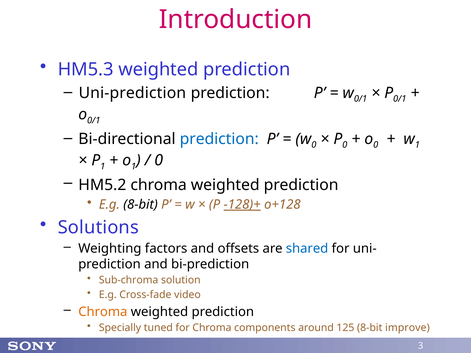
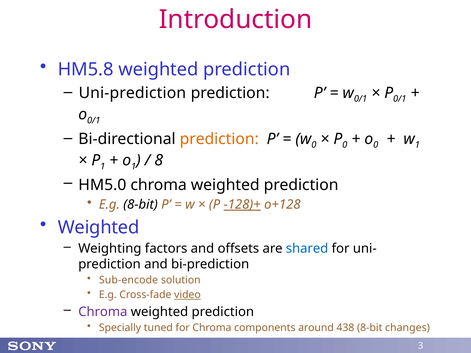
HM5.3: HM5.3 -> HM5.8 (86, 70)
prediction colour: blue -> orange (219, 139)
0: 0 -> 8 (159, 160)
HM5.2: HM5.2 -> HM5.0 (102, 185)
Solutions: Solutions -> Weighted (99, 228)
Sub-chroma: Sub-chroma -> Sub-encode (129, 280)
video underline: none -> present (187, 295)
Chroma colour: orange -> purple (103, 312)
125: 125 -> 438 (345, 328)
improve: improve -> changes (407, 328)
